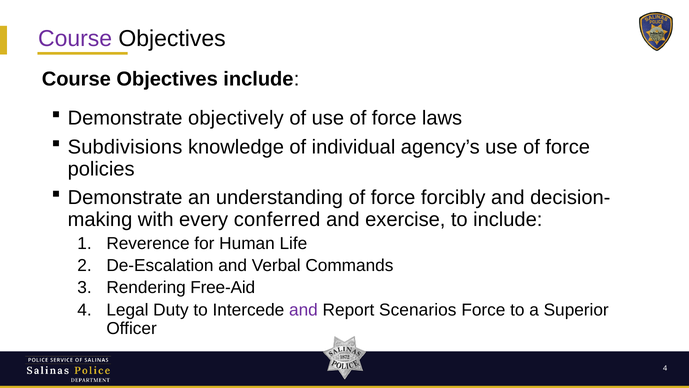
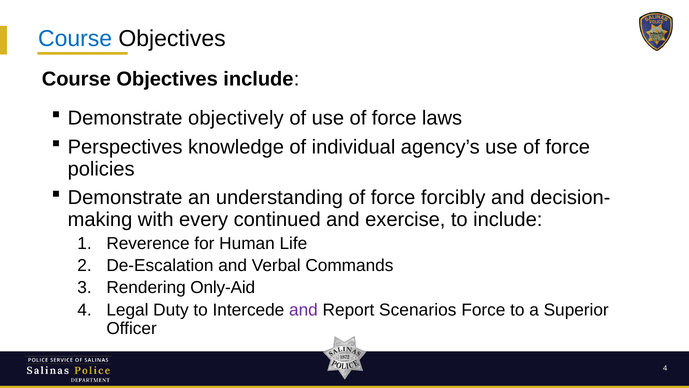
Course colour: purple -> blue (75, 39)
Subdivisions: Subdivisions -> Perspectives (125, 147)
conferred: conferred -> continued (277, 219)
Free-Aid: Free-Aid -> Only-Aid (223, 287)
